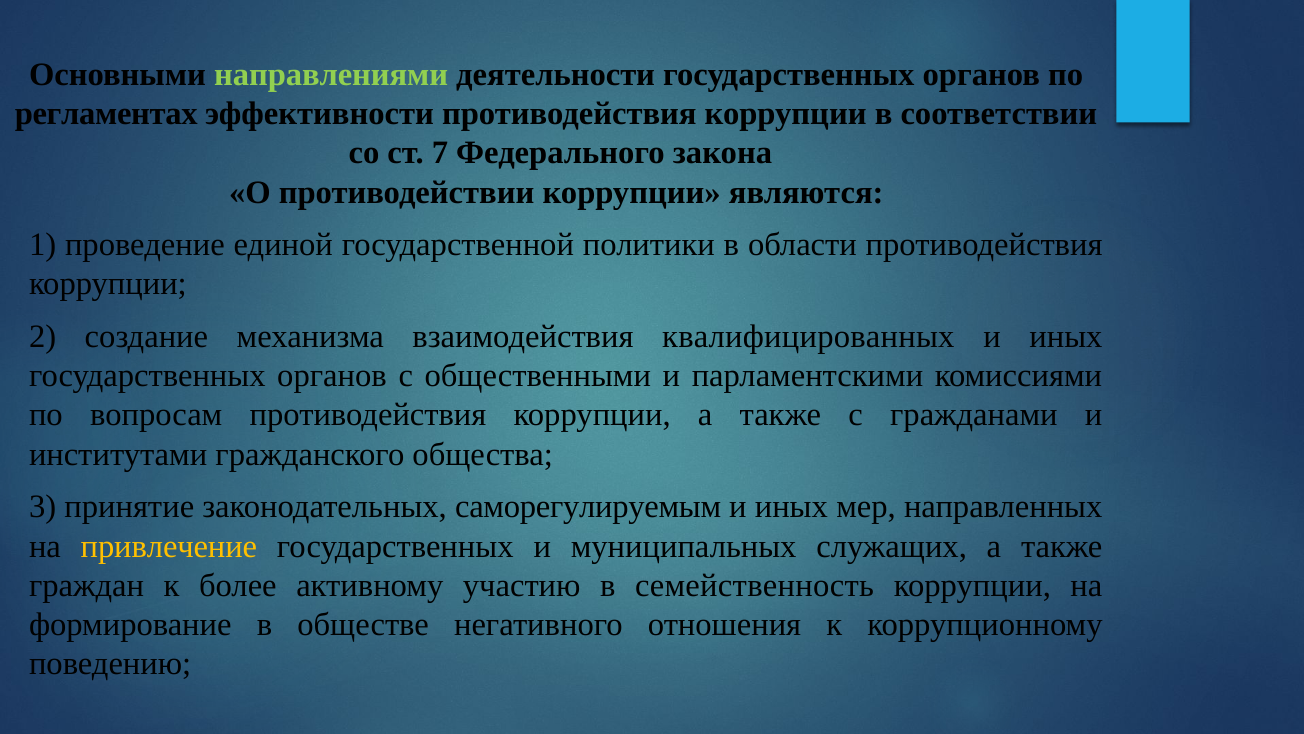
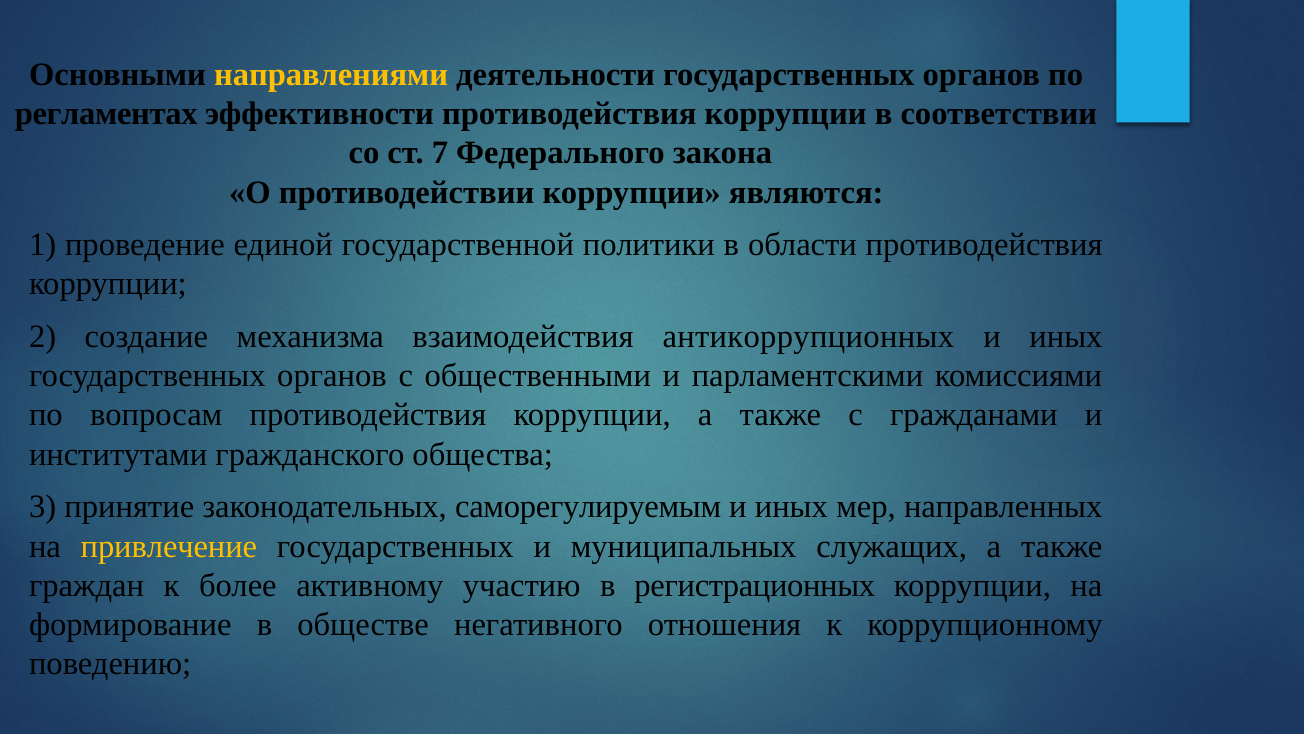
направлениями colour: light green -> yellow (331, 75)
квалифицированных: квалифицированных -> антикоррупционных (808, 337)
семейственность: семейственность -> регистрационных (755, 585)
